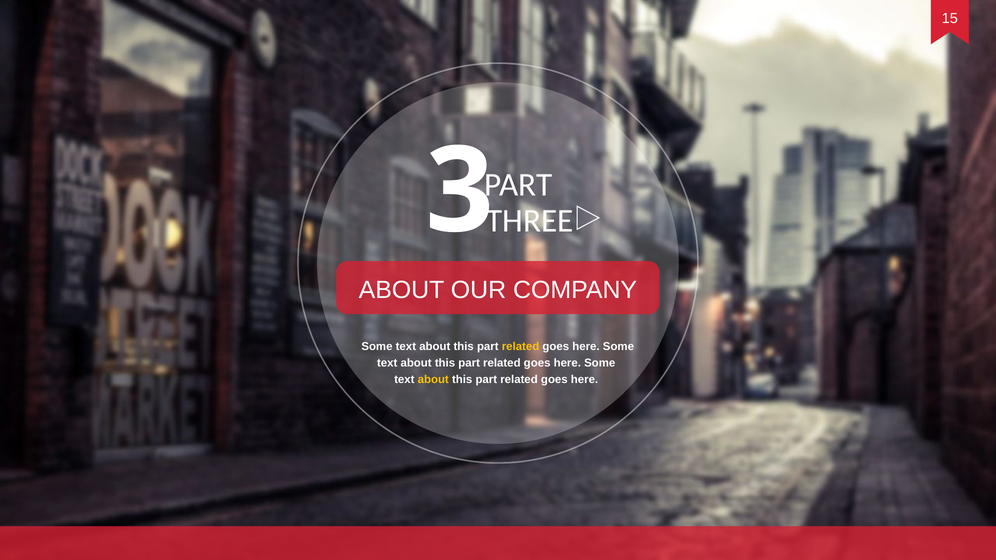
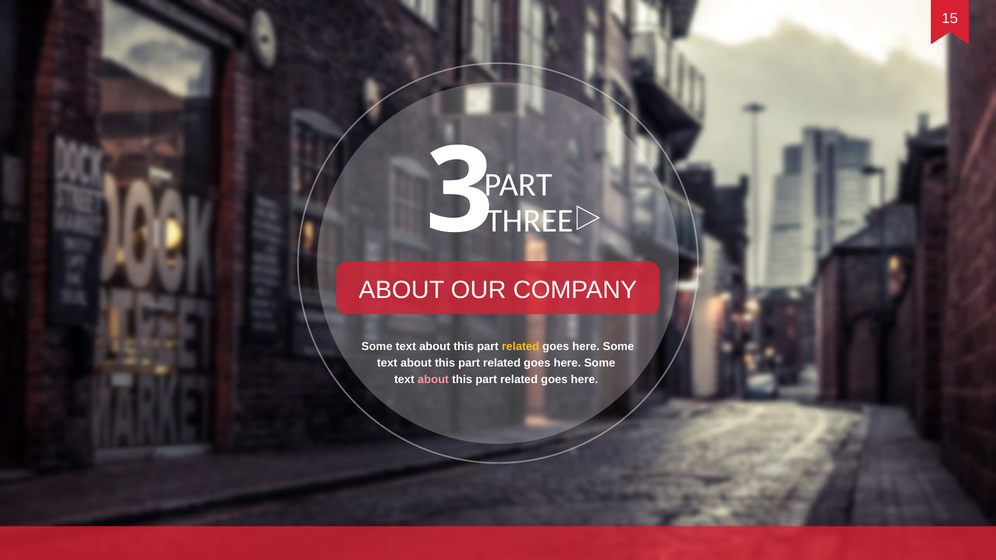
about colour: yellow -> pink (433, 379)
